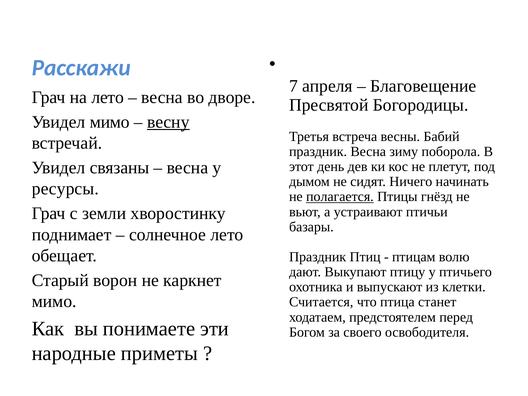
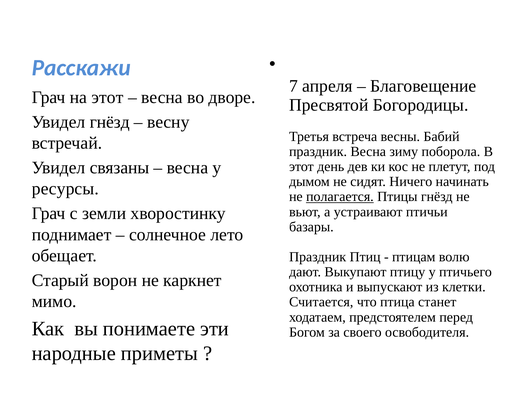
на лето: лето -> этот (108, 97)
Увидел мимо: мимо -> гнёзд (110, 122)
весну underline: present -> none (168, 122)
